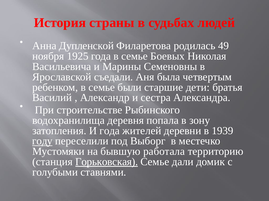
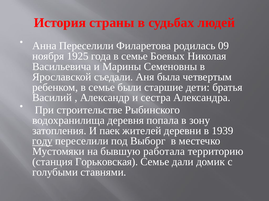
Анна Дупленской: Дупленской -> Переселили (86, 46)
49: 49 -> 09 (224, 46)
И года: года -> паек (110, 131)
Горьковская underline: present -> none (107, 162)
